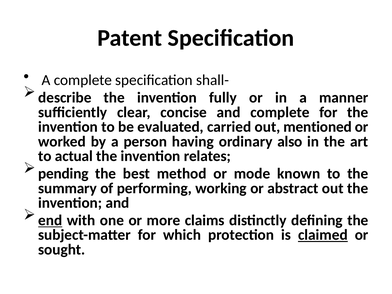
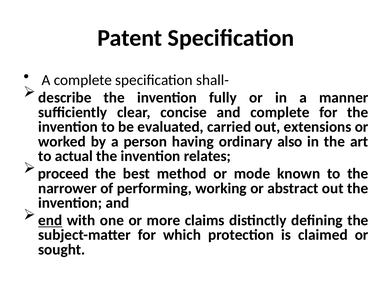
mentioned: mentioned -> extensions (318, 127)
pending: pending -> proceed (63, 174)
summary: summary -> narrower (67, 188)
claimed underline: present -> none (323, 235)
